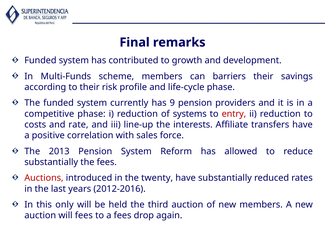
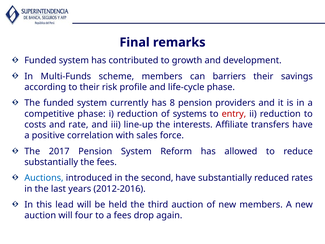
9: 9 -> 8 (172, 103)
2013: 2013 -> 2017 (59, 151)
Auctions colour: red -> blue (44, 178)
twenty: twenty -> second (157, 178)
only: only -> lead (64, 204)
will fees: fees -> four (84, 215)
